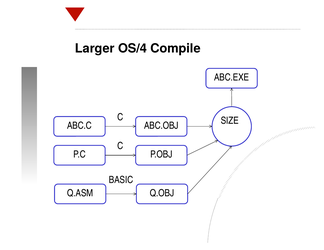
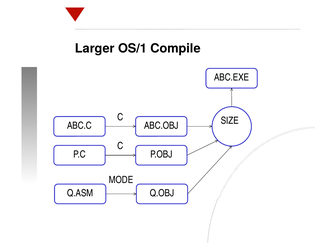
OS/4: OS/4 -> OS/1 (133, 48)
BASIC: BASIC -> MODE (121, 180)
